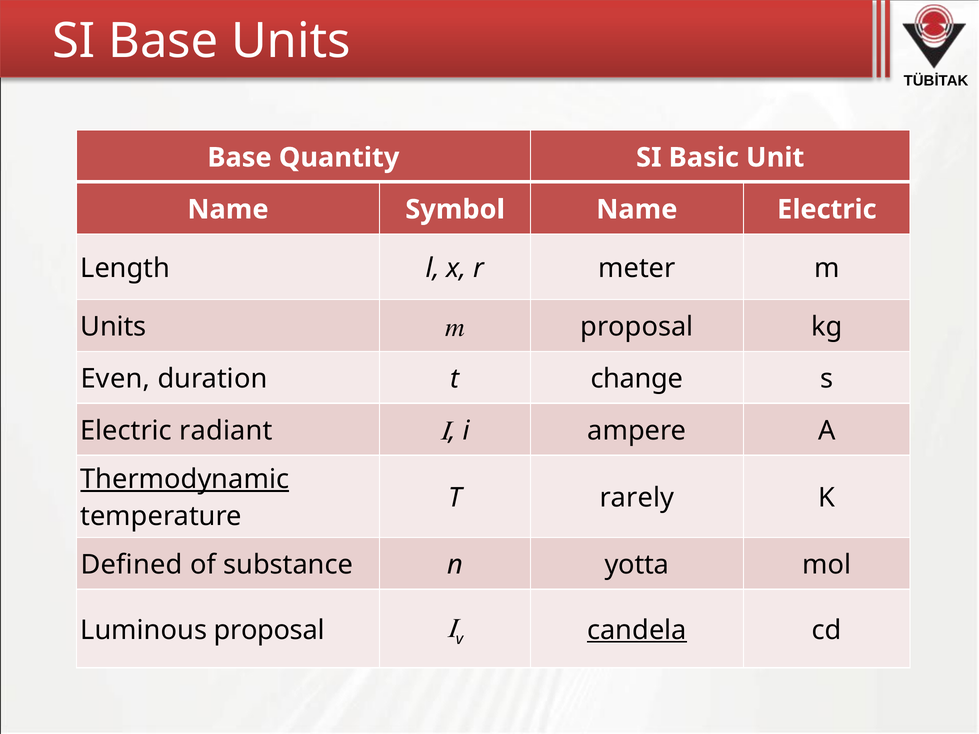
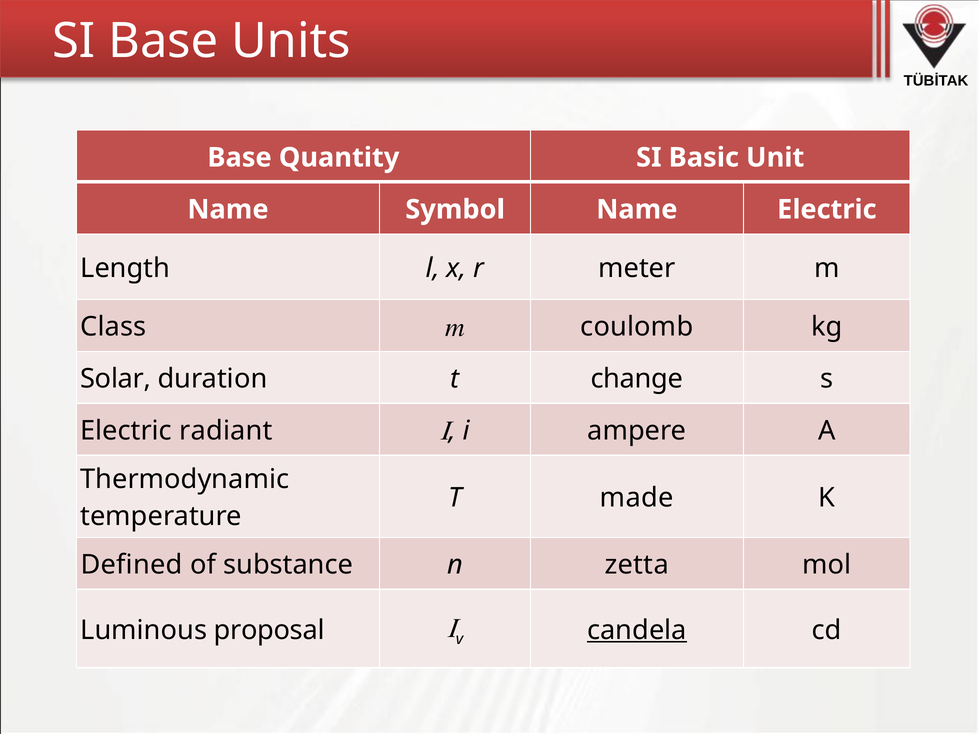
Units: Units -> Class (113, 327)
m proposal: proposal -> coulomb (637, 327)
Even: Even -> Solar (116, 379)
Thermodynamic underline: present -> none (185, 479)
rarely: rarely -> made (637, 498)
yotta: yotta -> zetta (637, 565)
